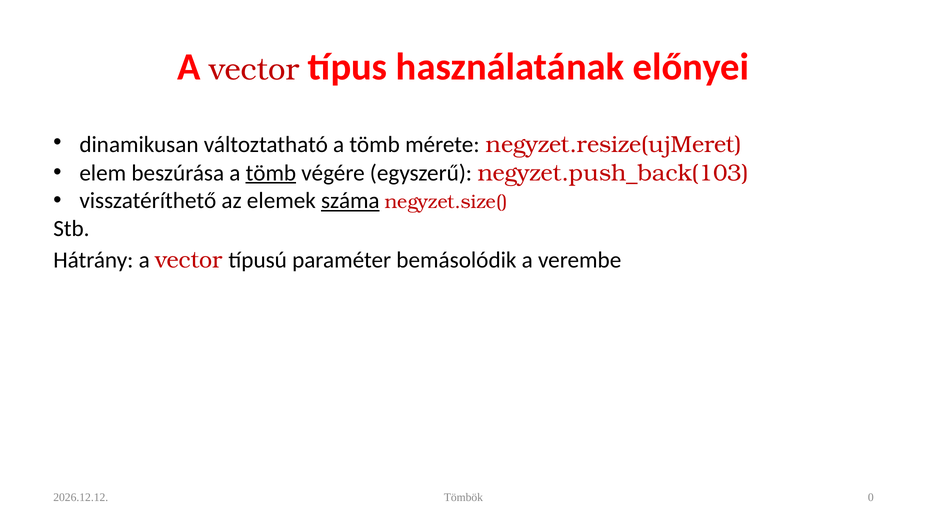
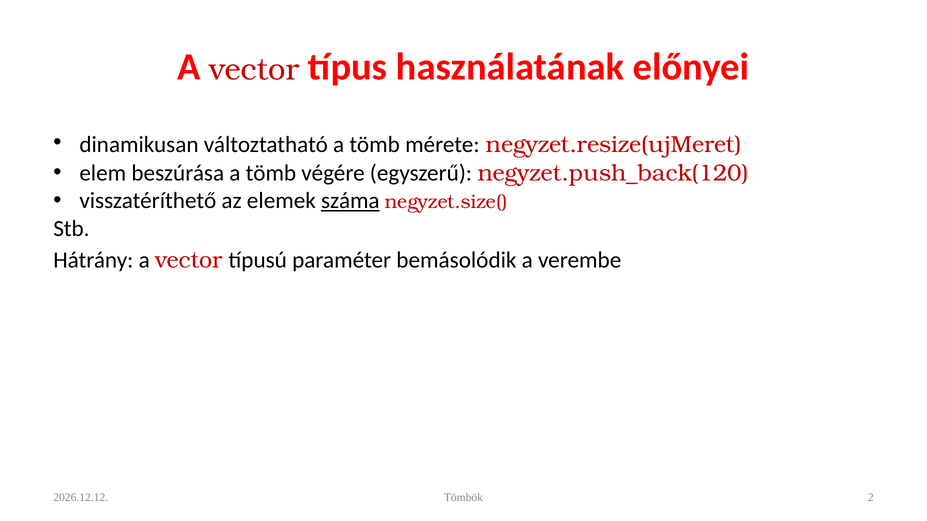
tömb underline: present -> none (271, 173)
negyzet.push_back(103: negyzet.push_back(103 -> negyzet.push_back(120 (613, 173)
0: 0 -> 2 (871, 498)
